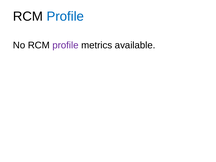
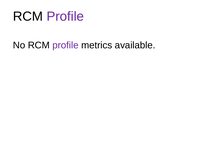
Profile colour: blue -> purple (65, 16)
